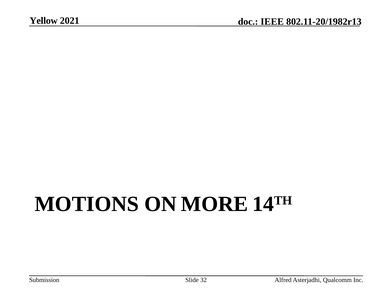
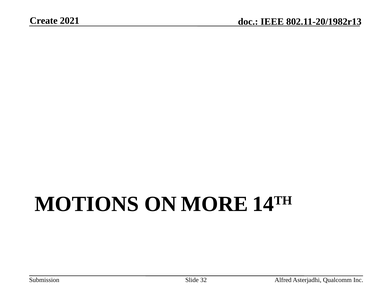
Yellow: Yellow -> Create (44, 21)
